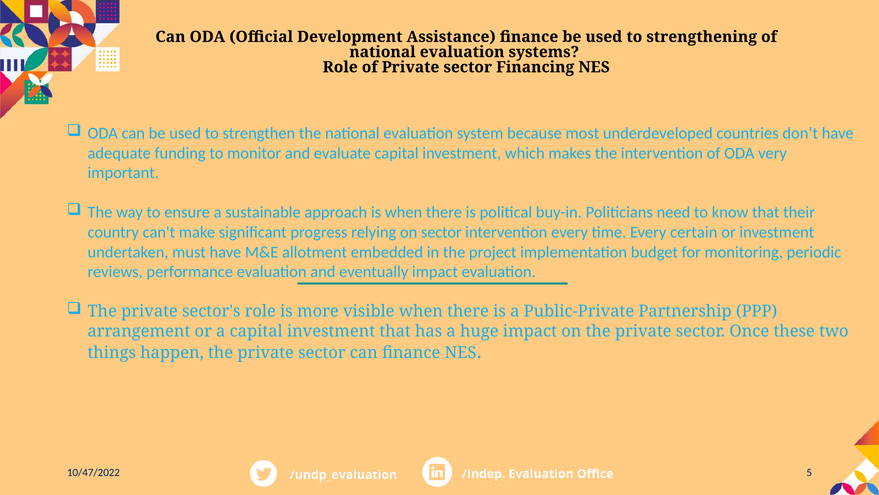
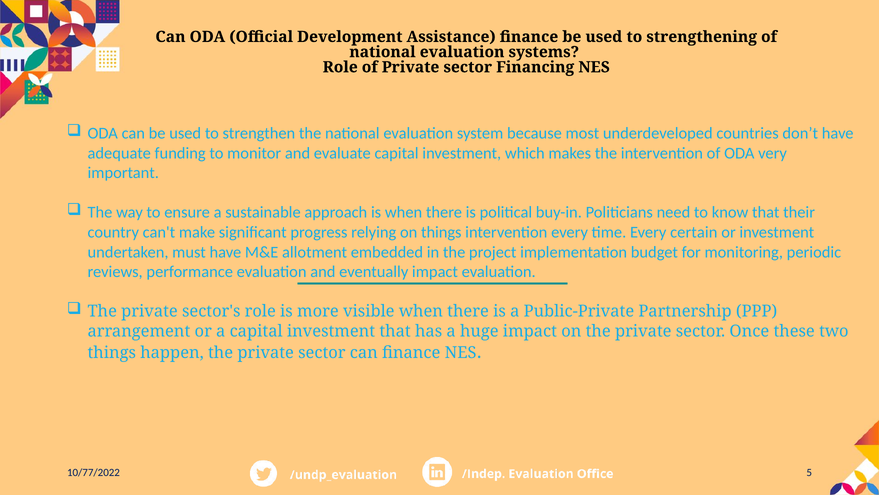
on sector: sector -> things (441, 232)
10/47/2022: 10/47/2022 -> 10/77/2022 (93, 472)
